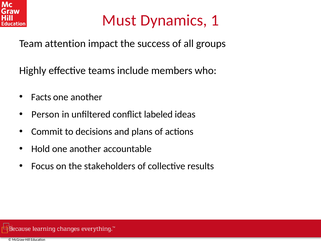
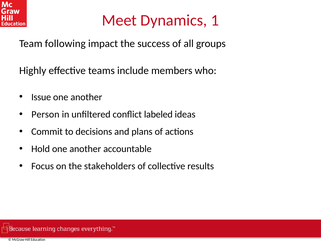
Must: Must -> Meet (119, 20)
attention: attention -> following (65, 44)
Facts: Facts -> Issue (41, 97)
